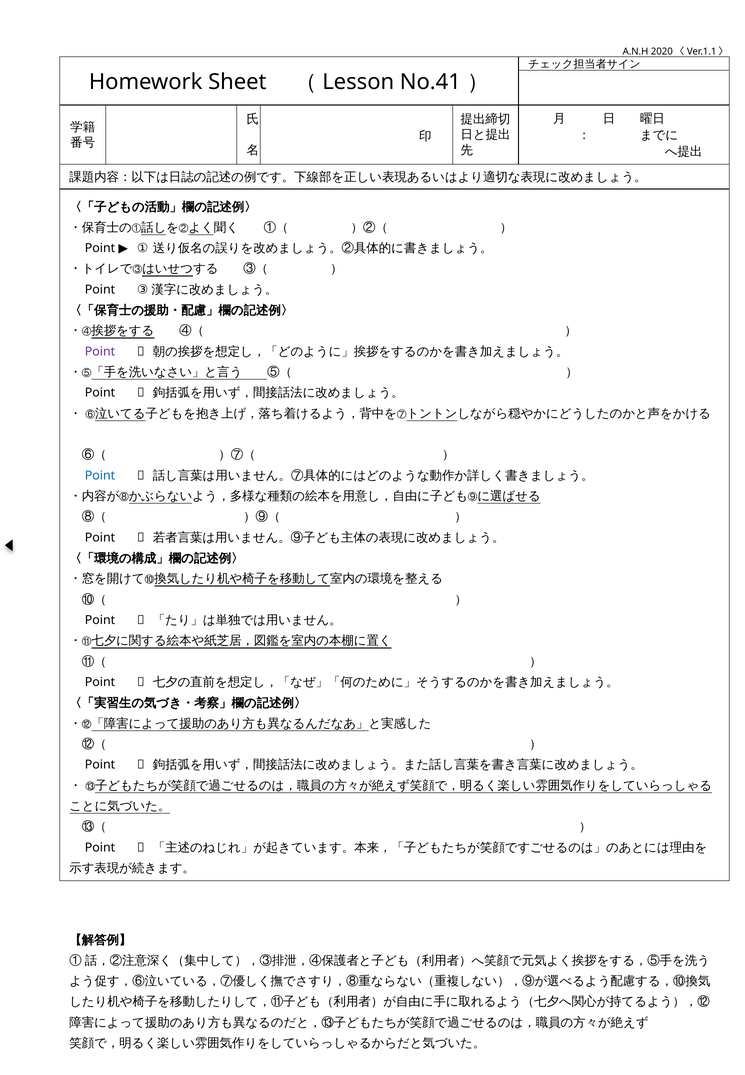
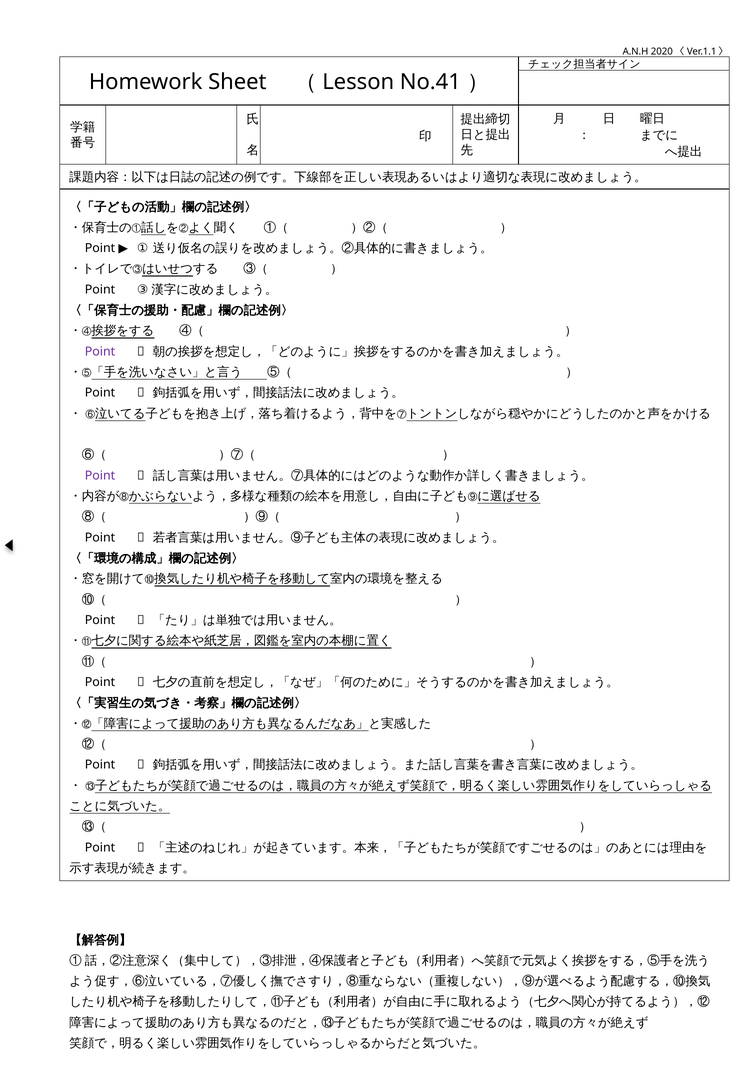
Point colour: blue -> purple (100, 476)
